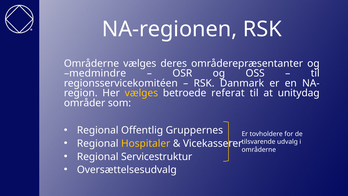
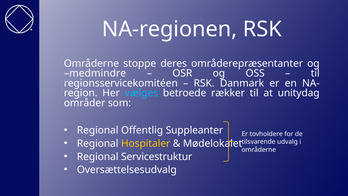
Områderne vælges: vælges -> stoppe (140, 63)
vælges colour: yellow -> light blue (141, 93)
referat: referat -> rækker (228, 93)
Gruppernes: Gruppernes -> Suppleanter (194, 130)
Vicekasserer: Vicekasserer -> Mødelokalet (213, 143)
